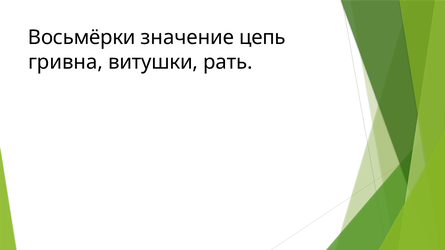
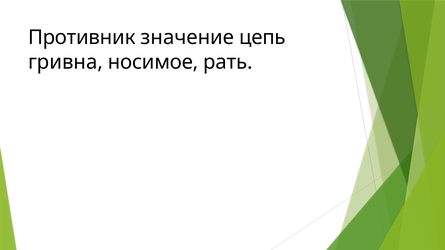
Восьмёрки: Восьмёрки -> Противник (82, 38)
витушки: витушки -> носимое (153, 62)
